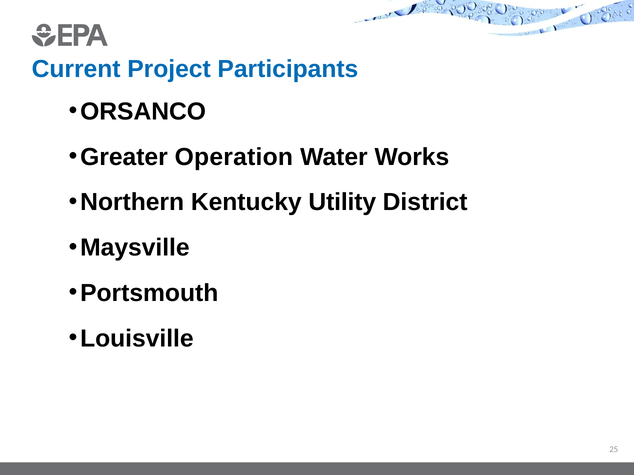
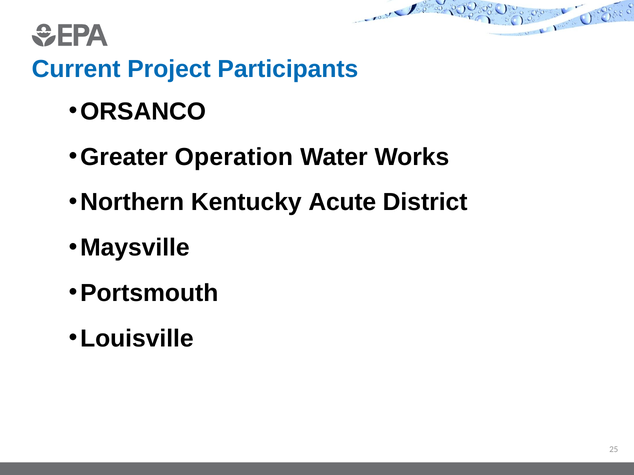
Utility: Utility -> Acute (342, 203)
